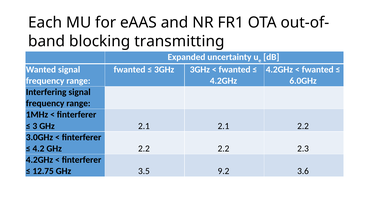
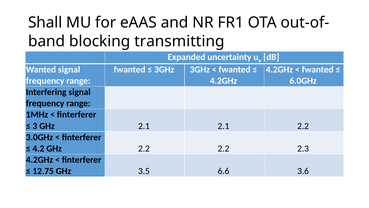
Each: Each -> Shall (45, 22)
9.2: 9.2 -> 6.6 (223, 171)
